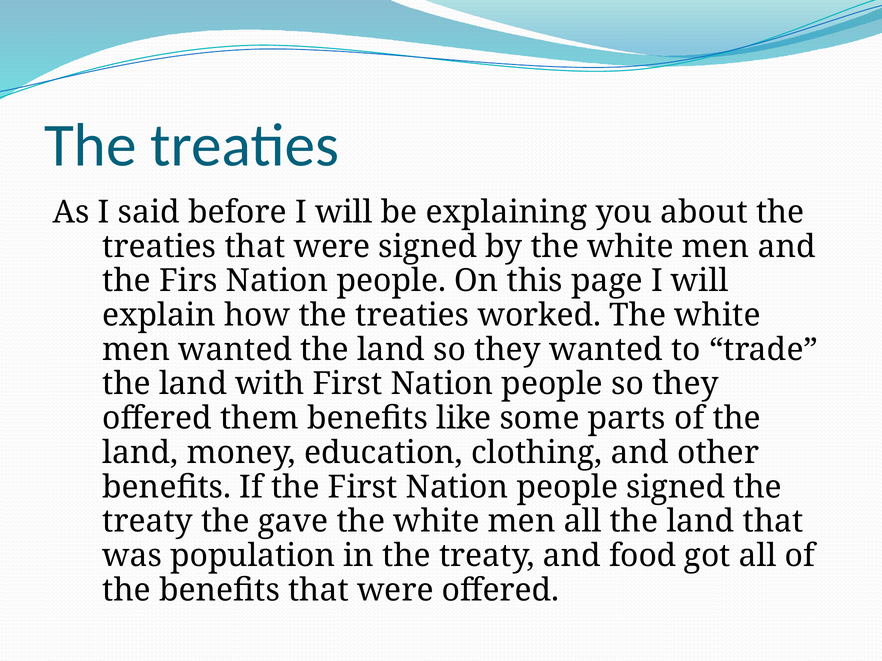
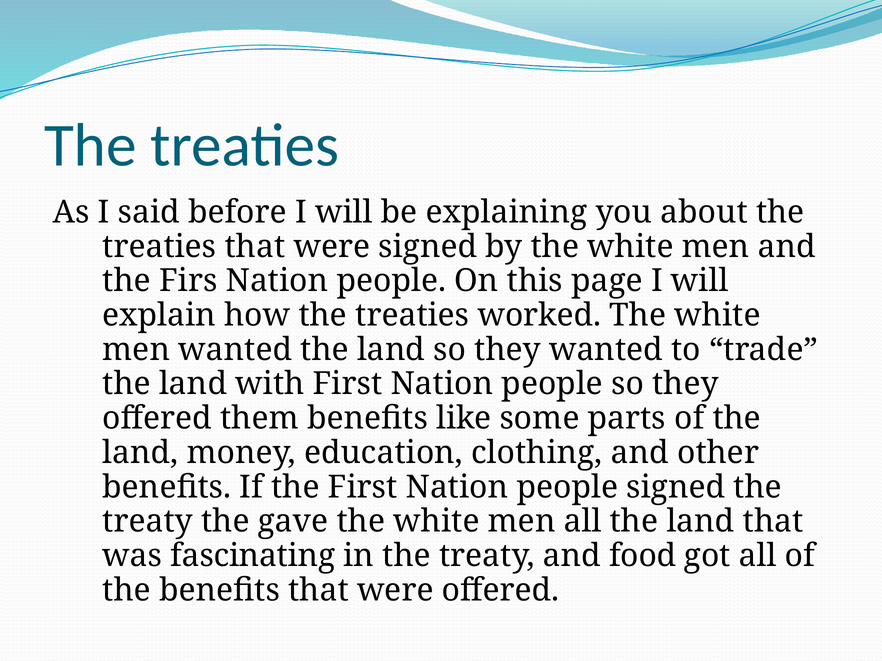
population: population -> fascinating (253, 556)
